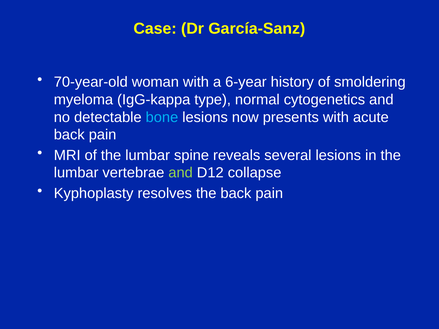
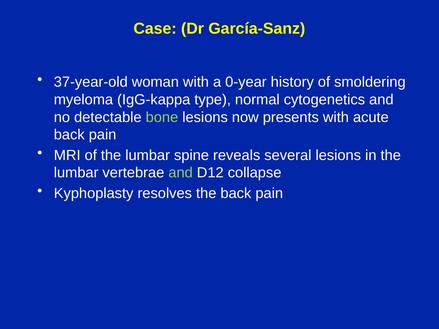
70-year-old: 70-year-old -> 37-year-old (91, 82)
6-year: 6-year -> 0-year (246, 82)
bone colour: light blue -> light green (162, 117)
